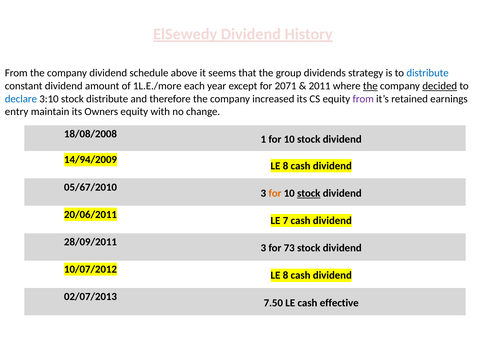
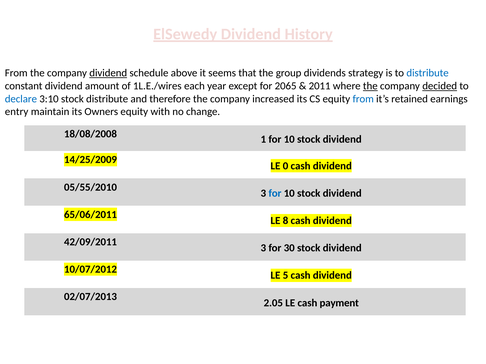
dividend underline: none -> present (108, 73)
1L.E./more: 1L.E./more -> 1L.E./wires (157, 86)
2071: 2071 -> 2065 (286, 86)
from colour: purple -> blue (363, 99)
14/94/2009: 14/94/2009 -> 14/25/2009 (91, 160)
8: 8 -> 0 (286, 166)
05/67/2010: 05/67/2010 -> 05/55/2010 (91, 187)
for colour: orange -> blue (275, 193)
stock underline: present -> none (309, 193)
20/06/2011: 20/06/2011 -> 65/06/2011 (91, 215)
7: 7 -> 8 (286, 221)
28/09/2011: 28/09/2011 -> 42/09/2011 (91, 242)
73: 73 -> 30 (289, 248)
8: 8 -> 5 (286, 276)
7.50: 7.50 -> 2.05 (273, 303)
effective: effective -> payment (339, 303)
